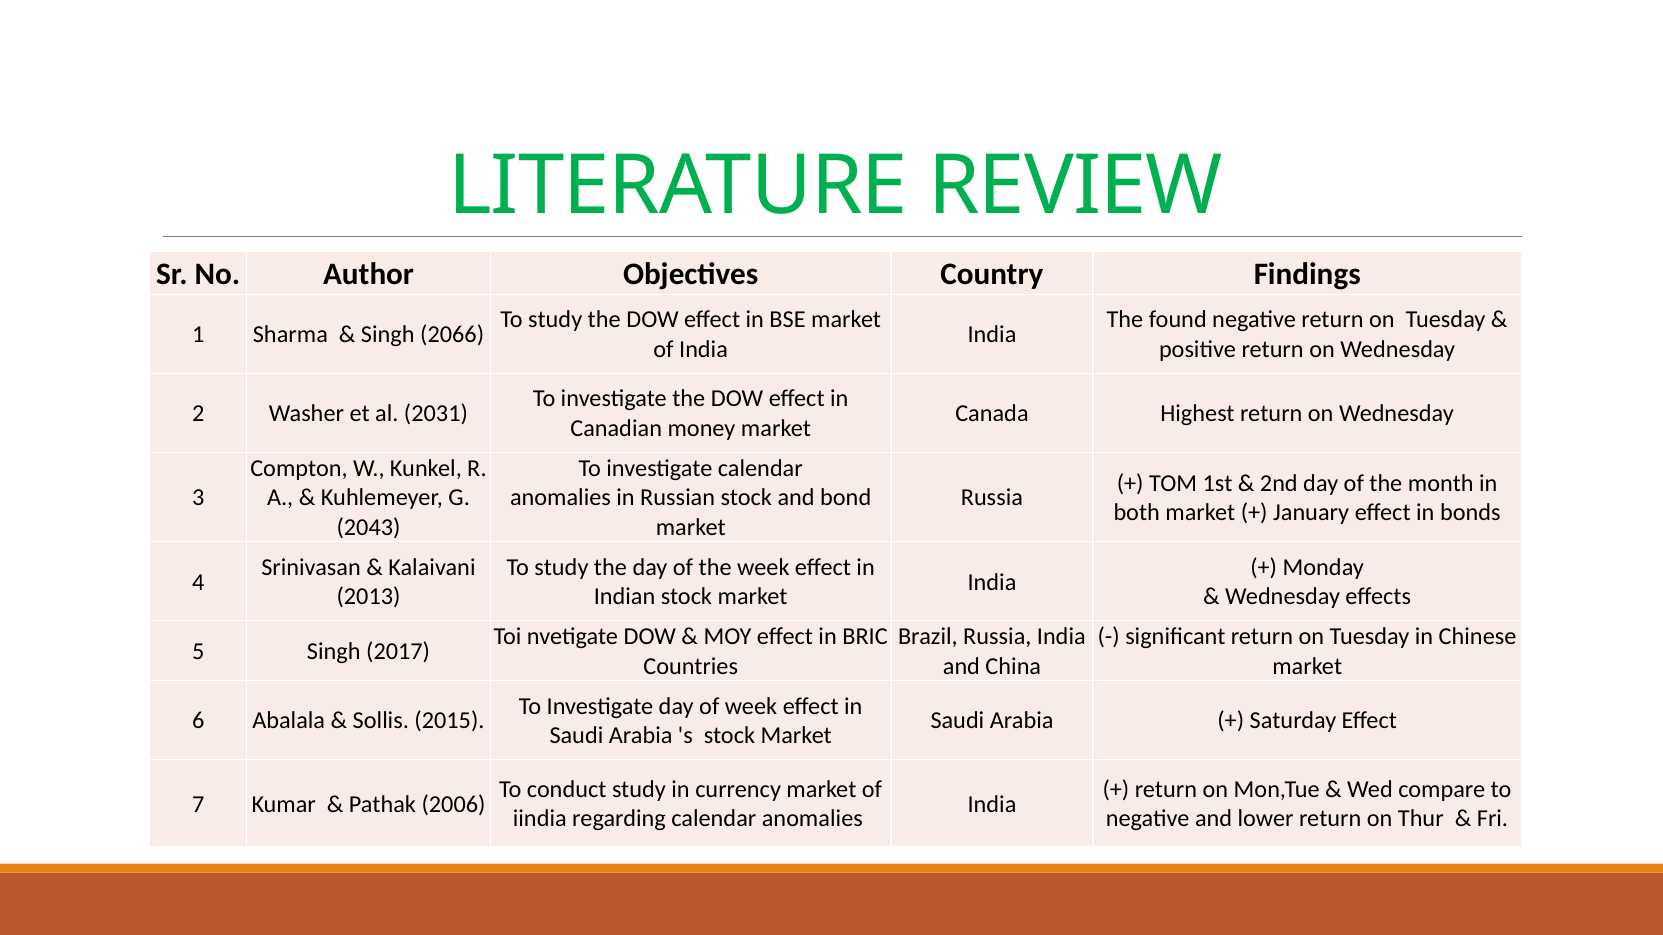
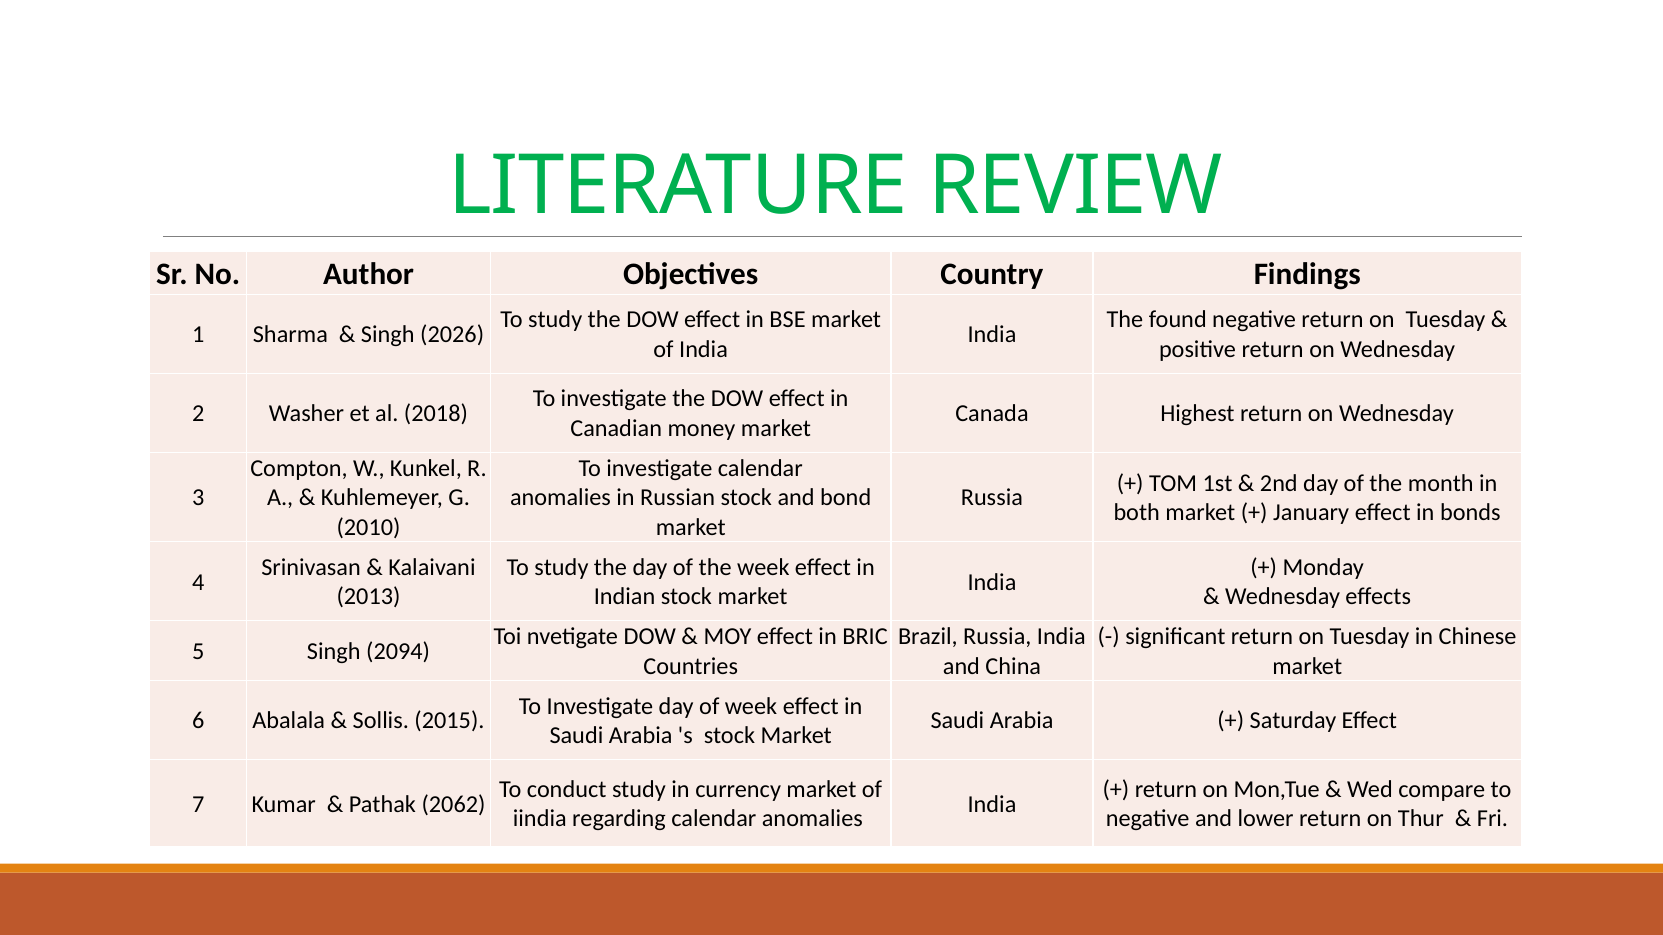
2066: 2066 -> 2026 (452, 335)
2031: 2031 -> 2018 (436, 414)
2043: 2043 -> 2010 (369, 528)
2017: 2017 -> 2094 (398, 652)
2006: 2006 -> 2062 (454, 804)
